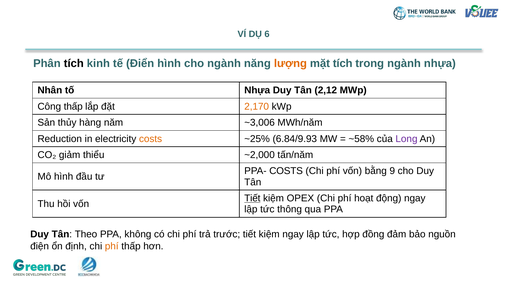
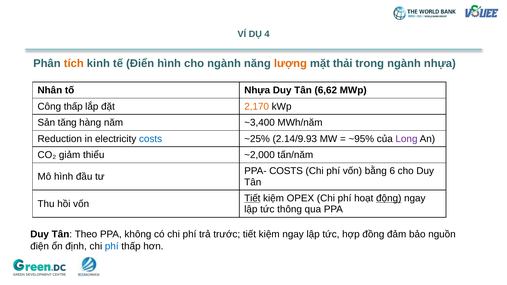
6: 6 -> 4 (267, 34)
tích colour: black -> orange (74, 64)
mặt tích: tích -> thải (343, 64)
2,12: 2,12 -> 6,62 (326, 90)
thủy: thủy -> tăng (67, 123)
~3,006: ~3,006 -> ~3,400 (260, 123)
costs colour: orange -> blue (151, 139)
6.84/9.93: 6.84/9.93 -> 2.14/9.93 (295, 139)
~58%: ~58% -> ~95% (361, 139)
9: 9 -> 6 (392, 171)
động underline: none -> present (389, 198)
phí colour: orange -> blue (112, 246)
